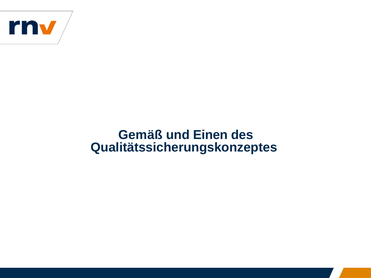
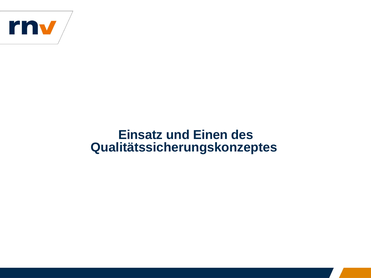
Gemäß: Gemäß -> Einsatz (140, 135)
